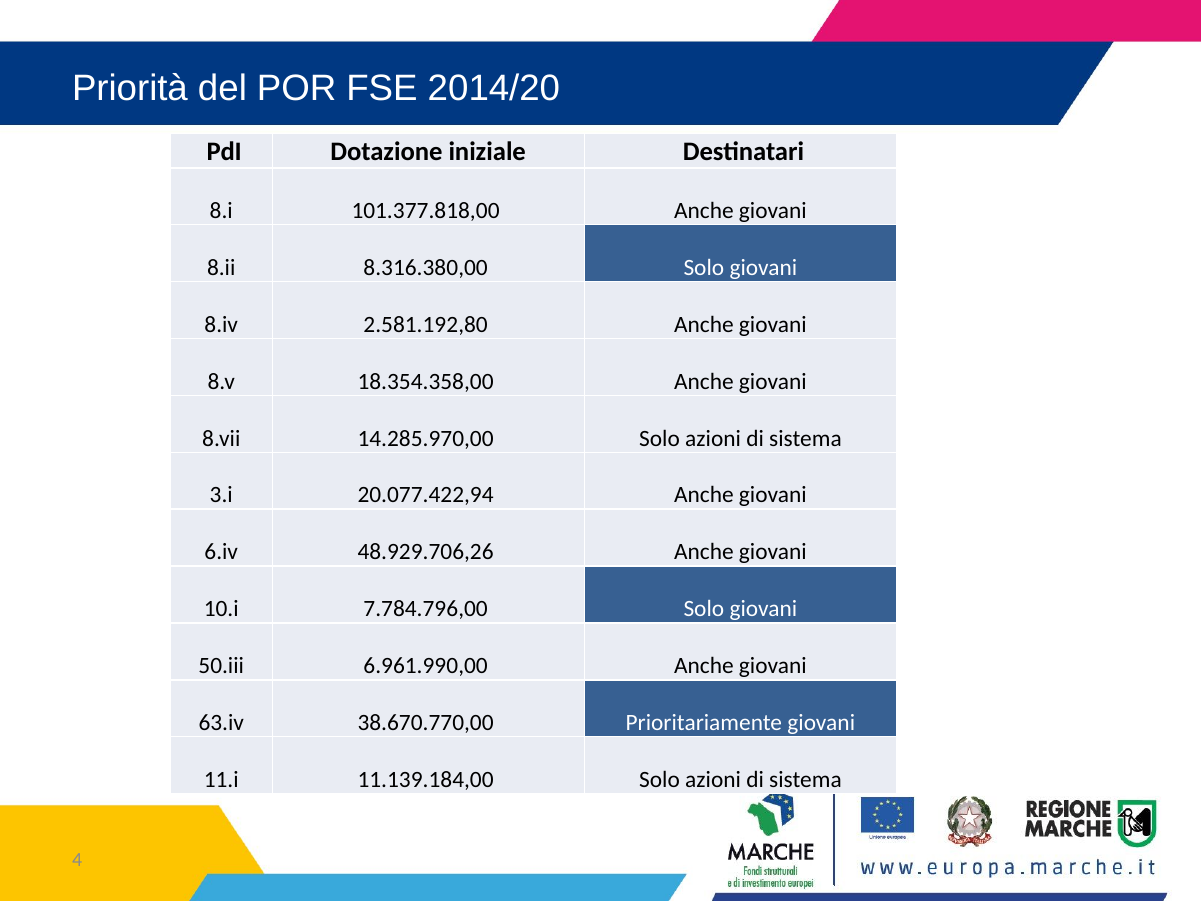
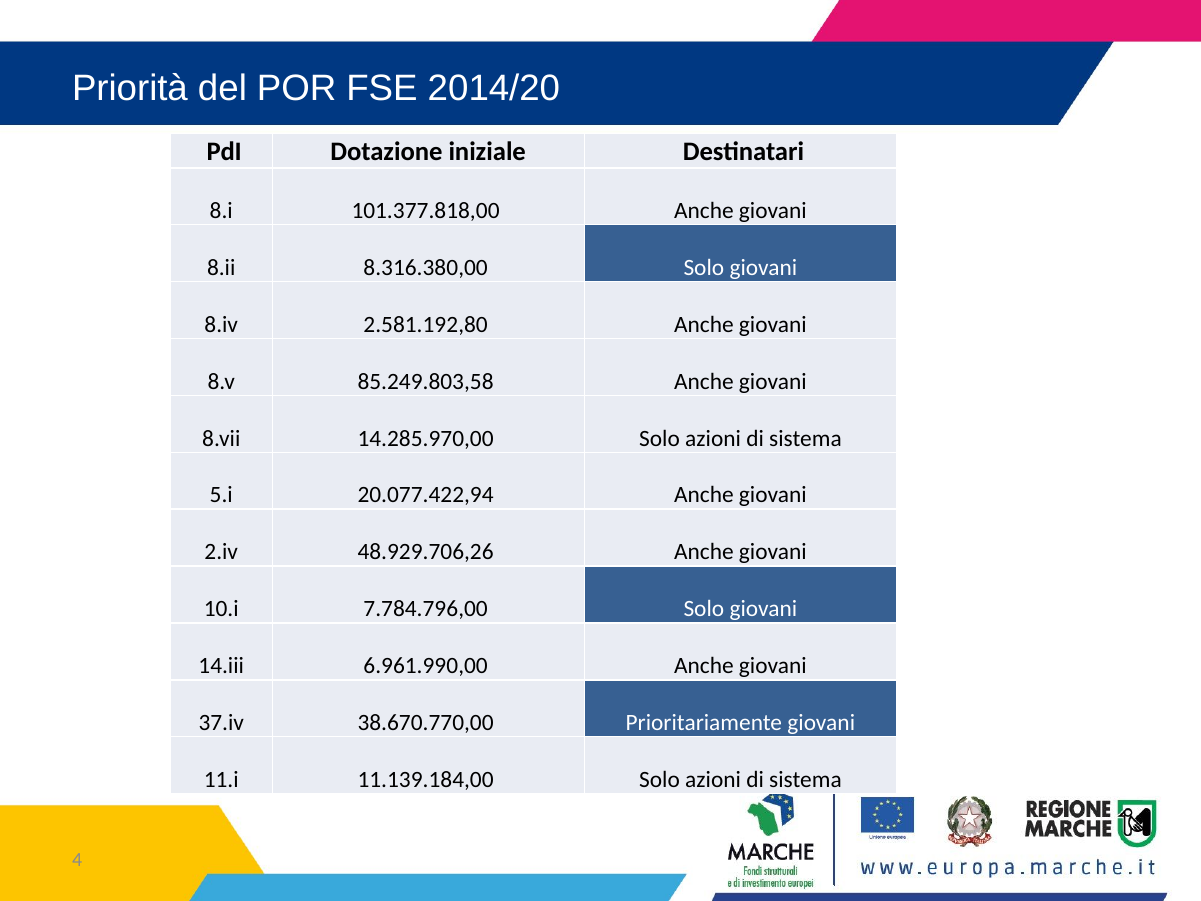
18.354.358,00: 18.354.358,00 -> 85.249.803,58 (426, 381)
3.i: 3.i -> 5.i (221, 495)
6.iv: 6.iv -> 2.iv (221, 552)
50.iii: 50.iii -> 14.iii (221, 666)
63.iv: 63.iv -> 37.iv (221, 723)
